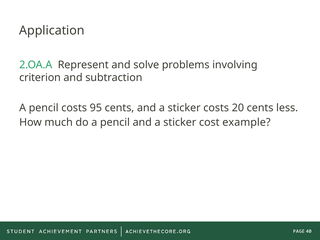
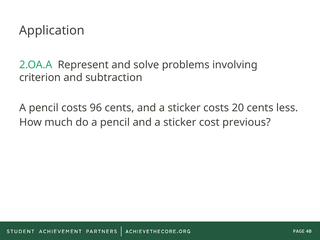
95: 95 -> 96 (96, 108)
example: example -> previous (246, 122)
